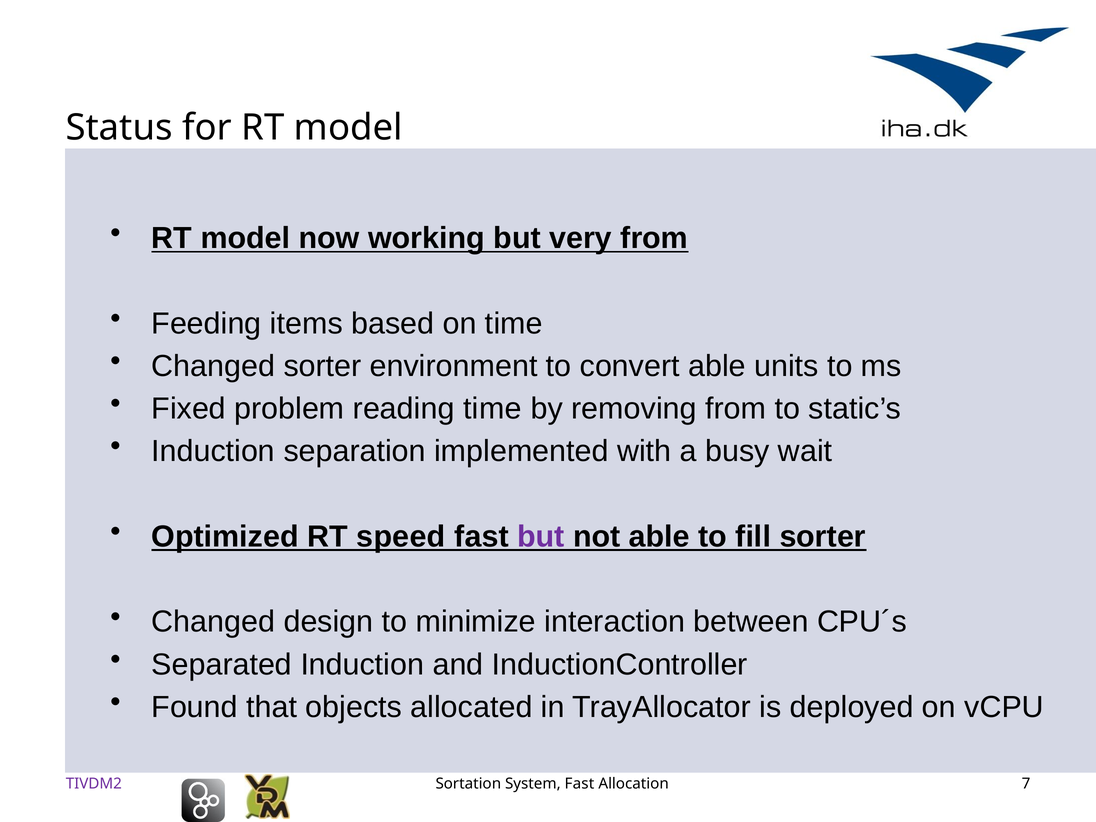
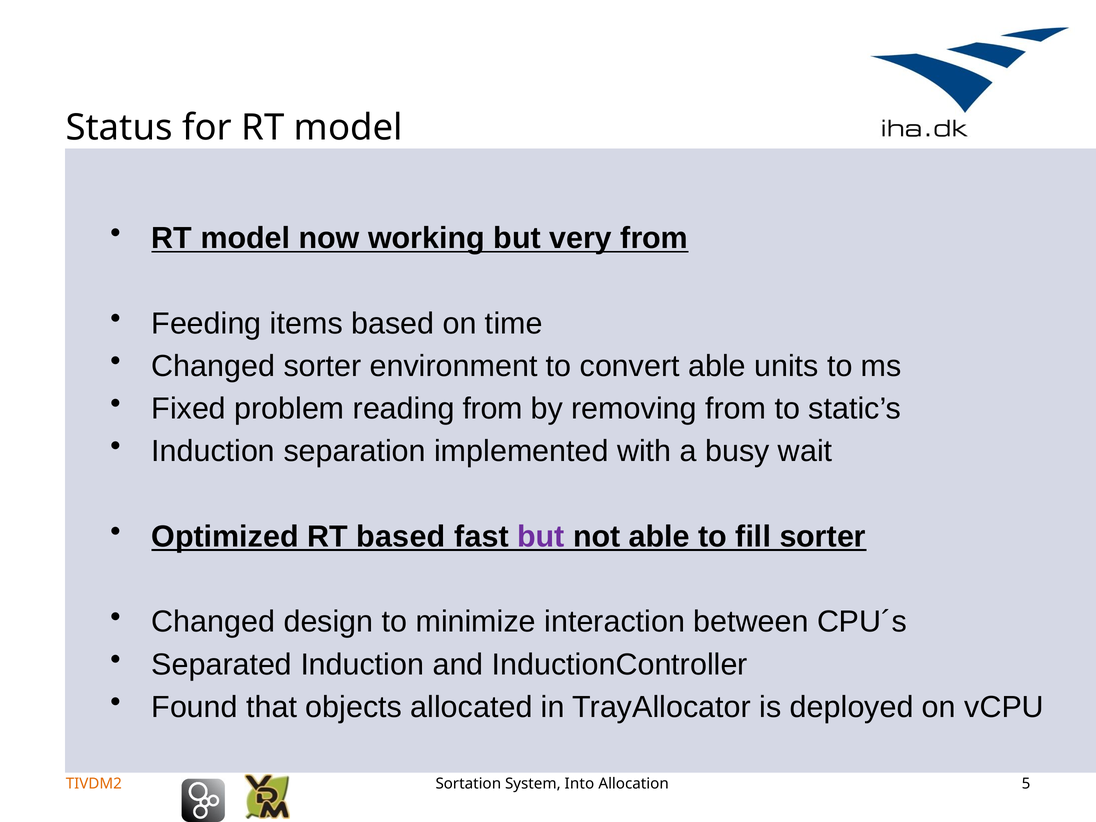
reading time: time -> from (493, 409)
RT speed: speed -> based (401, 537)
TIVDM2 colour: purple -> orange (94, 784)
System Fast: Fast -> Into (579, 784)
7: 7 -> 5 (1026, 784)
